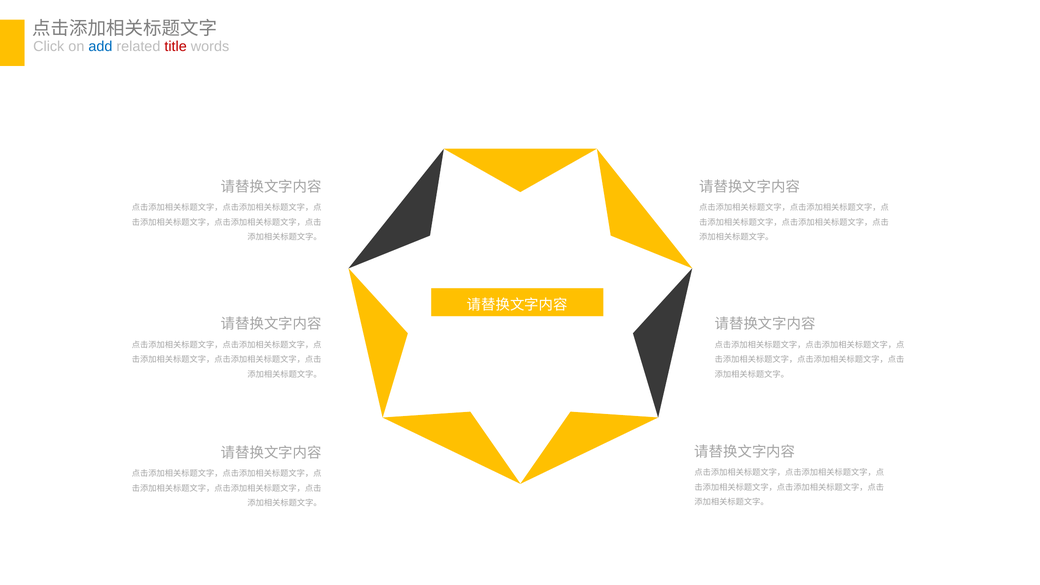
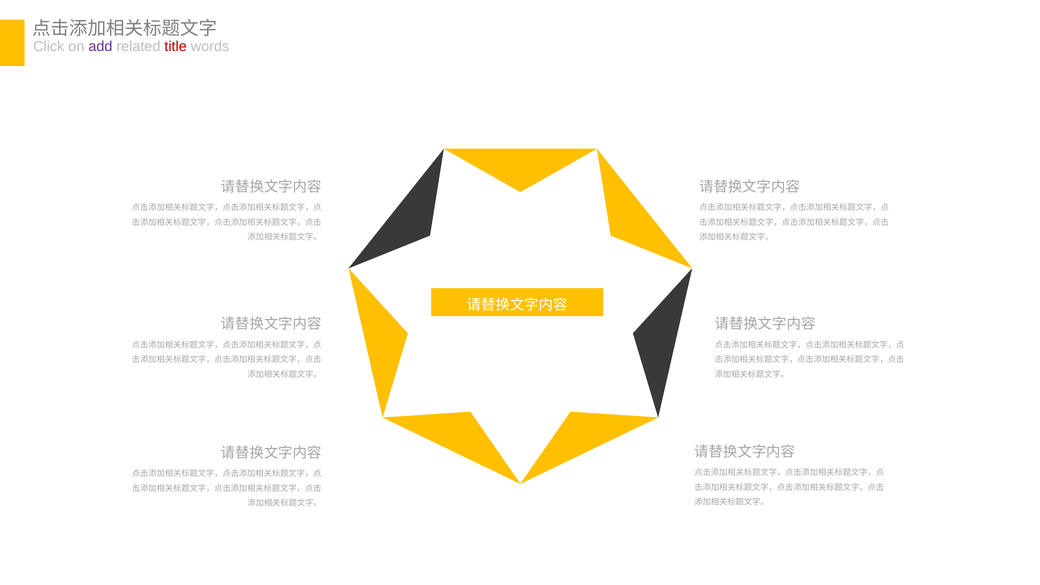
add colour: blue -> purple (100, 47)
